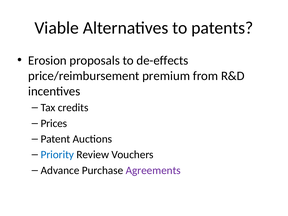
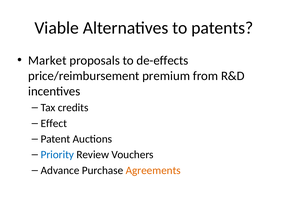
Erosion: Erosion -> Market (47, 60)
Prices: Prices -> Effect (54, 123)
Agreements colour: purple -> orange (153, 170)
